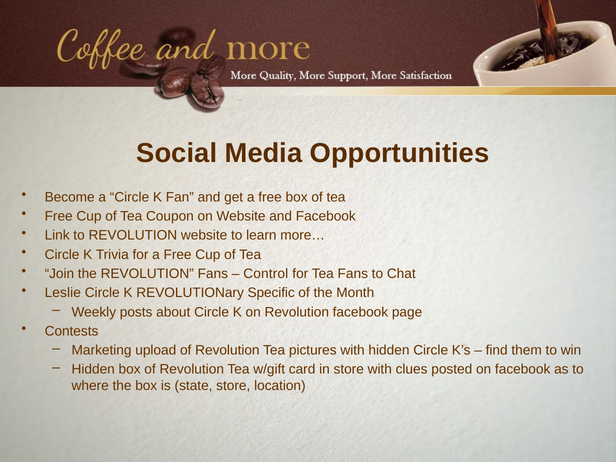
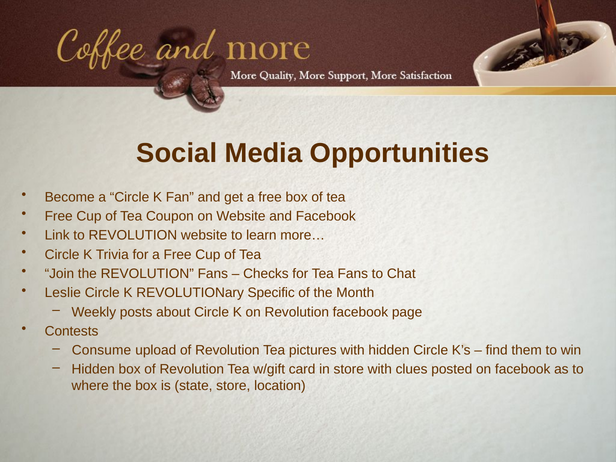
Control: Control -> Checks (266, 274)
Marketing: Marketing -> Consume (102, 350)
